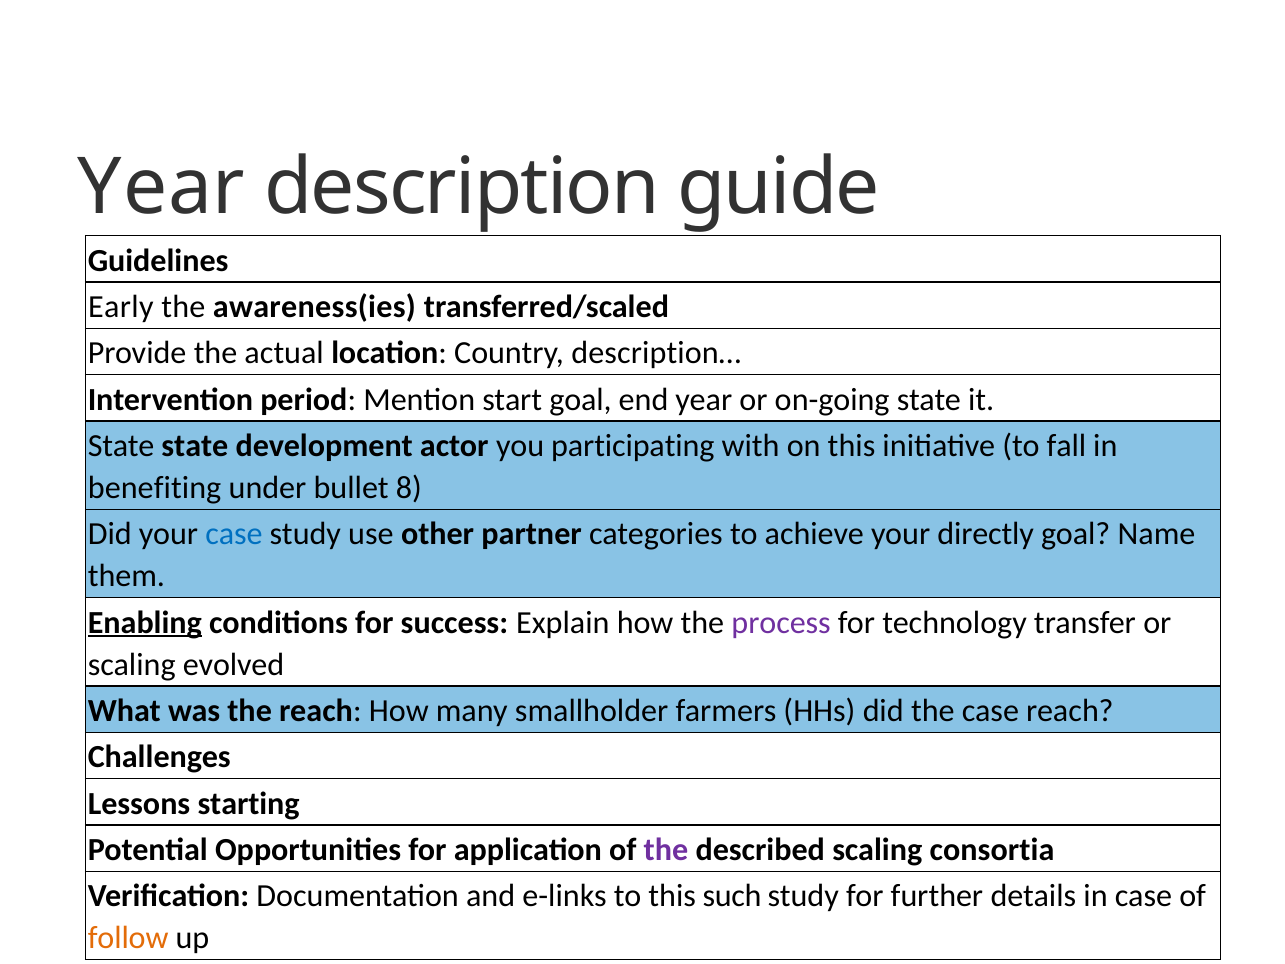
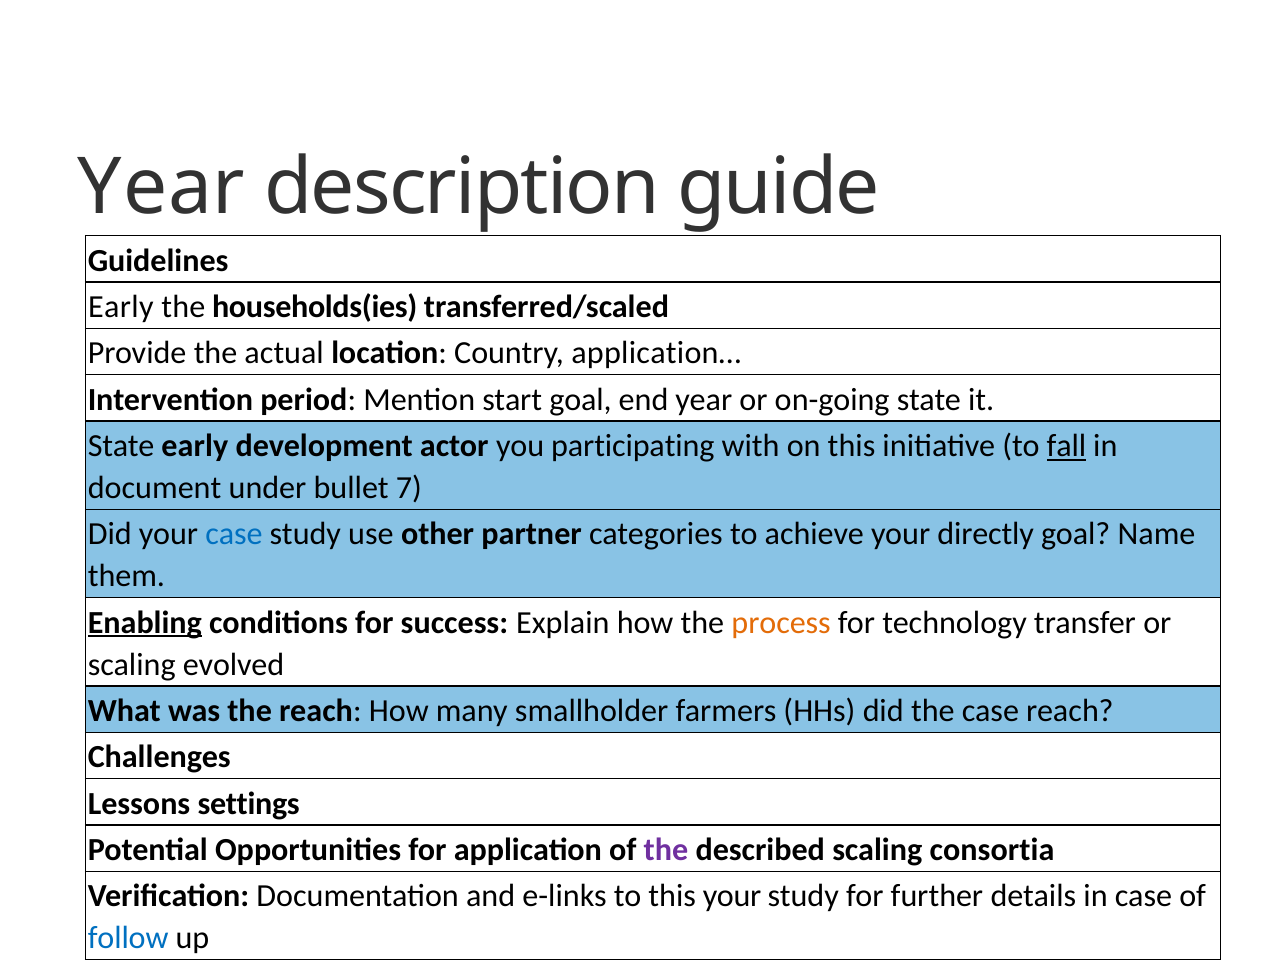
awareness(ies: awareness(ies -> households(ies (315, 307)
description…: description… -> application… (656, 353)
State state: state -> early (195, 446)
fall underline: none -> present (1066, 446)
benefiting: benefiting -> document (155, 488)
8: 8 -> 7 (409, 488)
process colour: purple -> orange (781, 622)
starting: starting -> settings (249, 803)
this such: such -> your (732, 896)
follow colour: orange -> blue (128, 938)
